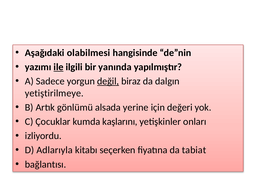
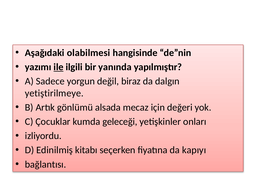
değil underline: present -> none (108, 81)
yerine: yerine -> mecaz (136, 107)
kaşlarını: kaşlarını -> geleceği (120, 122)
Adlarıyla: Adlarıyla -> Edinilmiş (55, 150)
tabiat: tabiat -> kapıyı (194, 150)
